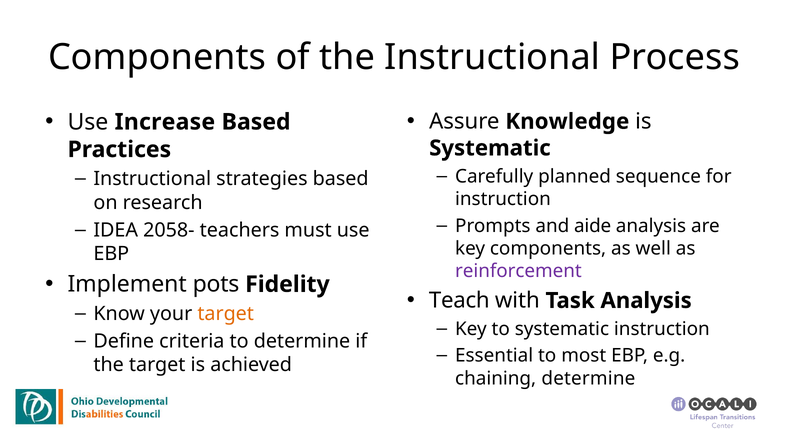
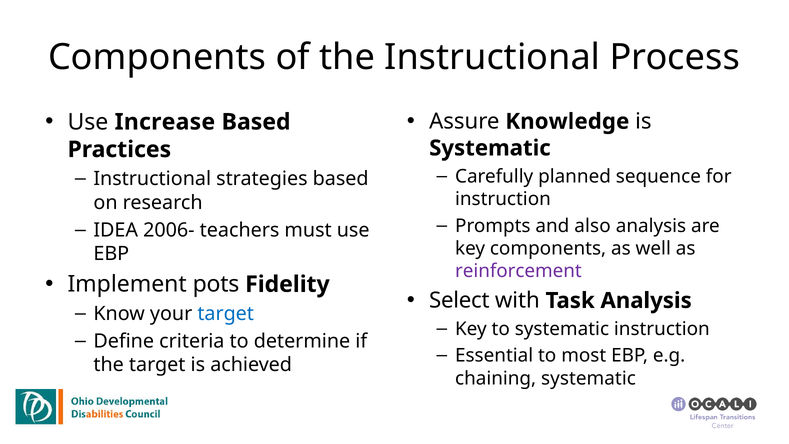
aide: aide -> also (592, 226)
2058-: 2058- -> 2006- (169, 230)
Teach: Teach -> Select (459, 301)
target colour: orange -> blue (226, 314)
chaining determine: determine -> systematic (588, 378)
